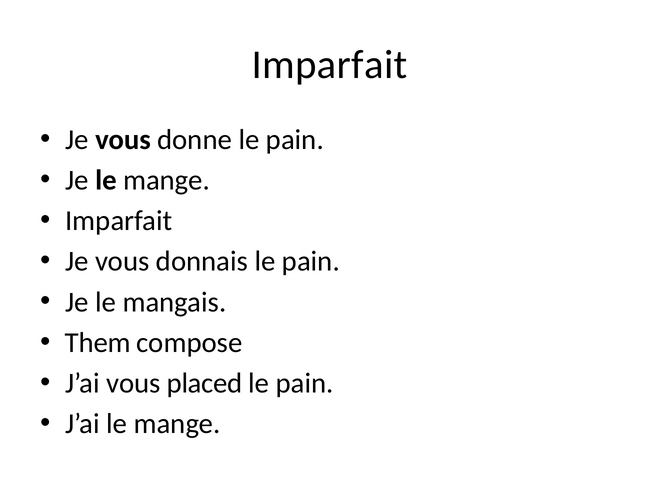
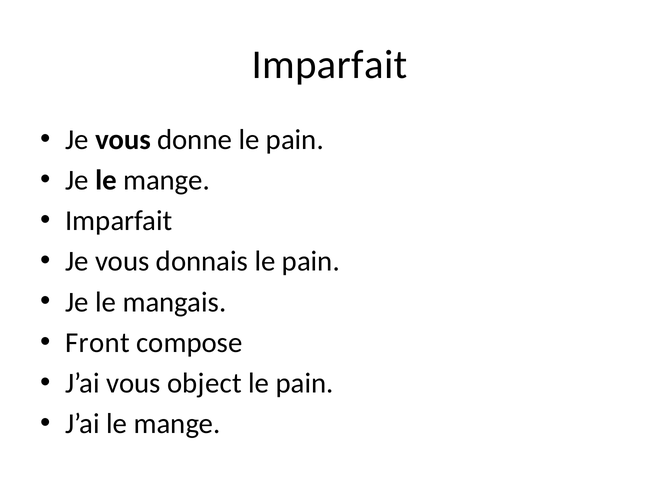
Them: Them -> Front (97, 342)
placed: placed -> object (204, 383)
